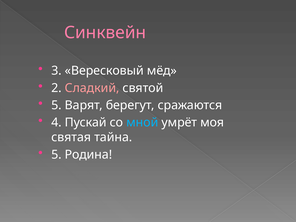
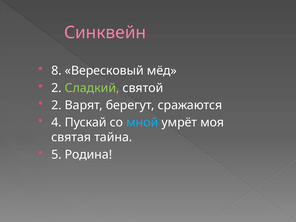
3: 3 -> 8 (56, 71)
Сладкий colour: pink -> light green (92, 88)
5: 5 -> 2 (56, 105)
